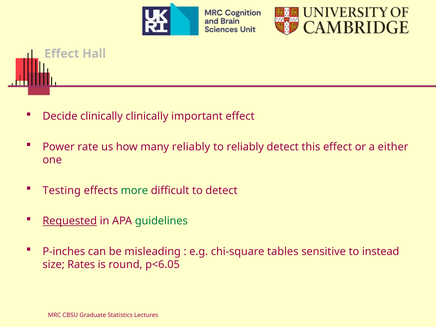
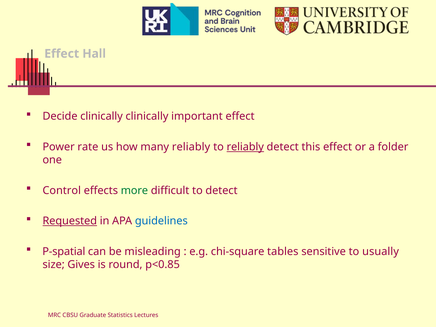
reliably underline: none -> present (245, 147)
either: either -> folder (393, 147)
Testing: Testing -> Control (62, 190)
guidelines colour: green -> blue (161, 221)
P-inches: P-inches -> P-spatial (64, 251)
instead: instead -> usually (381, 251)
Rates: Rates -> Gives (81, 265)
p<6.05: p<6.05 -> p<0.85 (163, 265)
